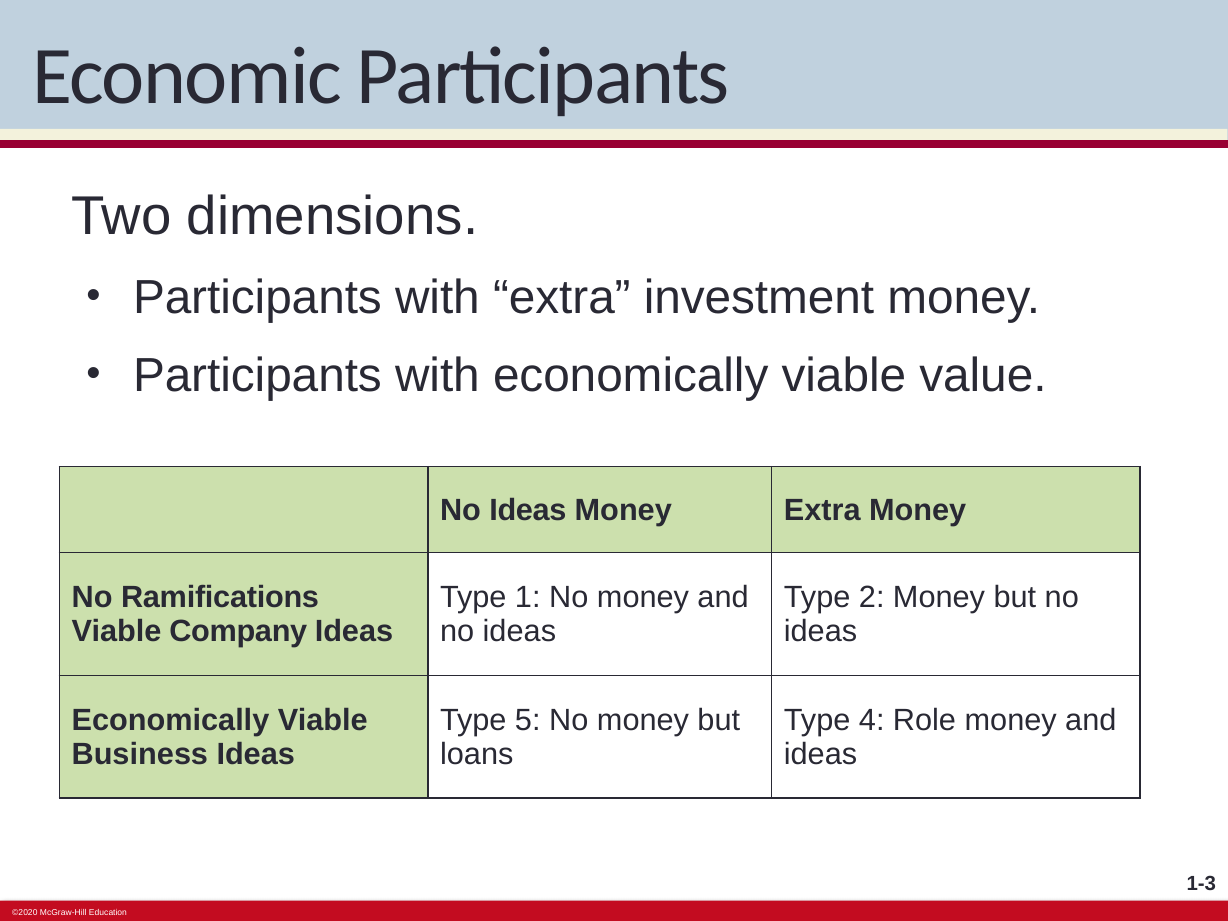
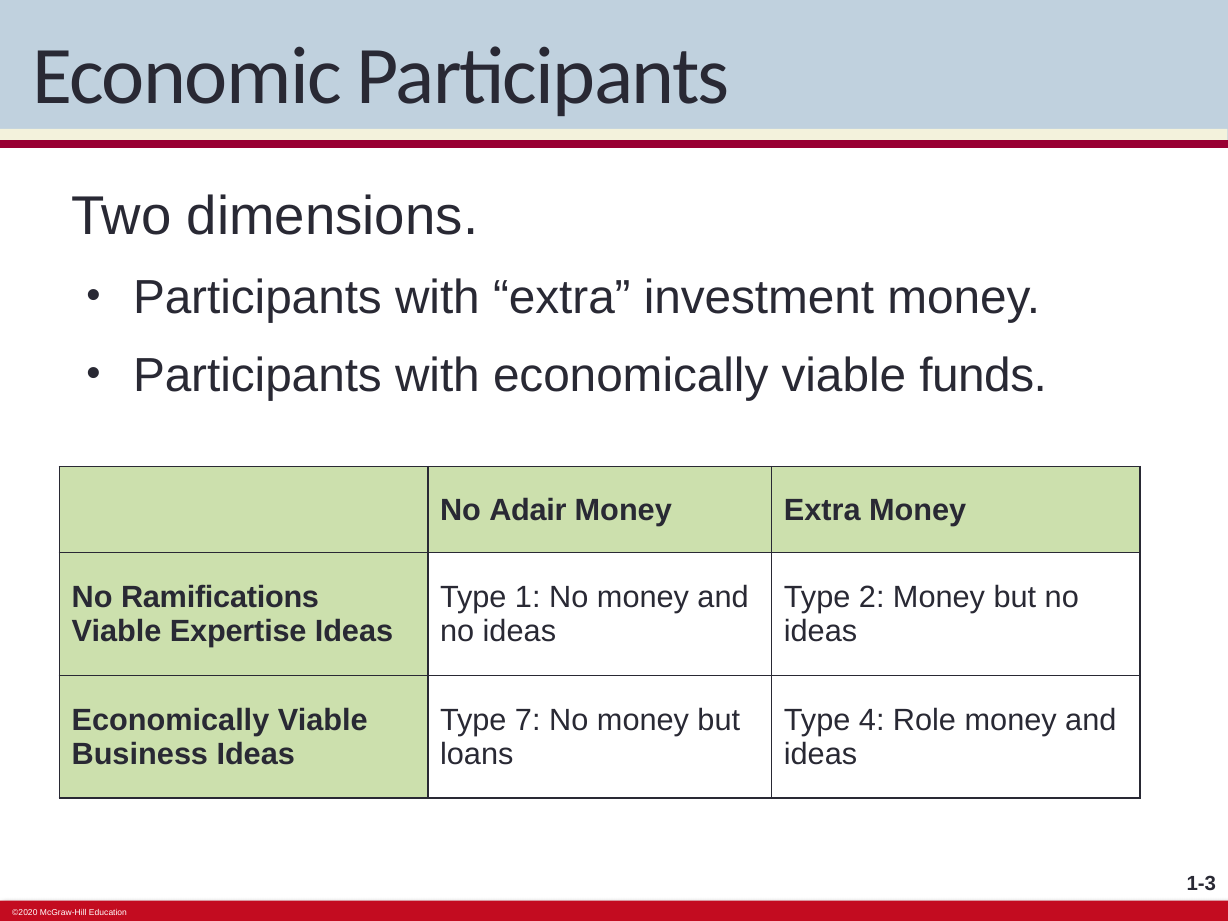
value: value -> funds (983, 376)
Ideas: Ideas -> Adair (528, 510)
Company: Company -> Expertise (238, 632)
5: 5 -> 7 (528, 720)
